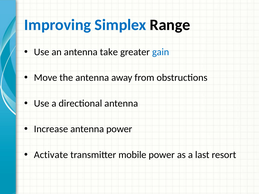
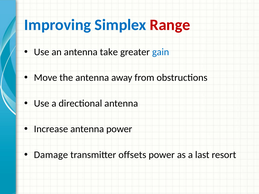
Range colour: black -> red (170, 25)
Activate: Activate -> Damage (51, 155)
mobile: mobile -> offsets (132, 155)
